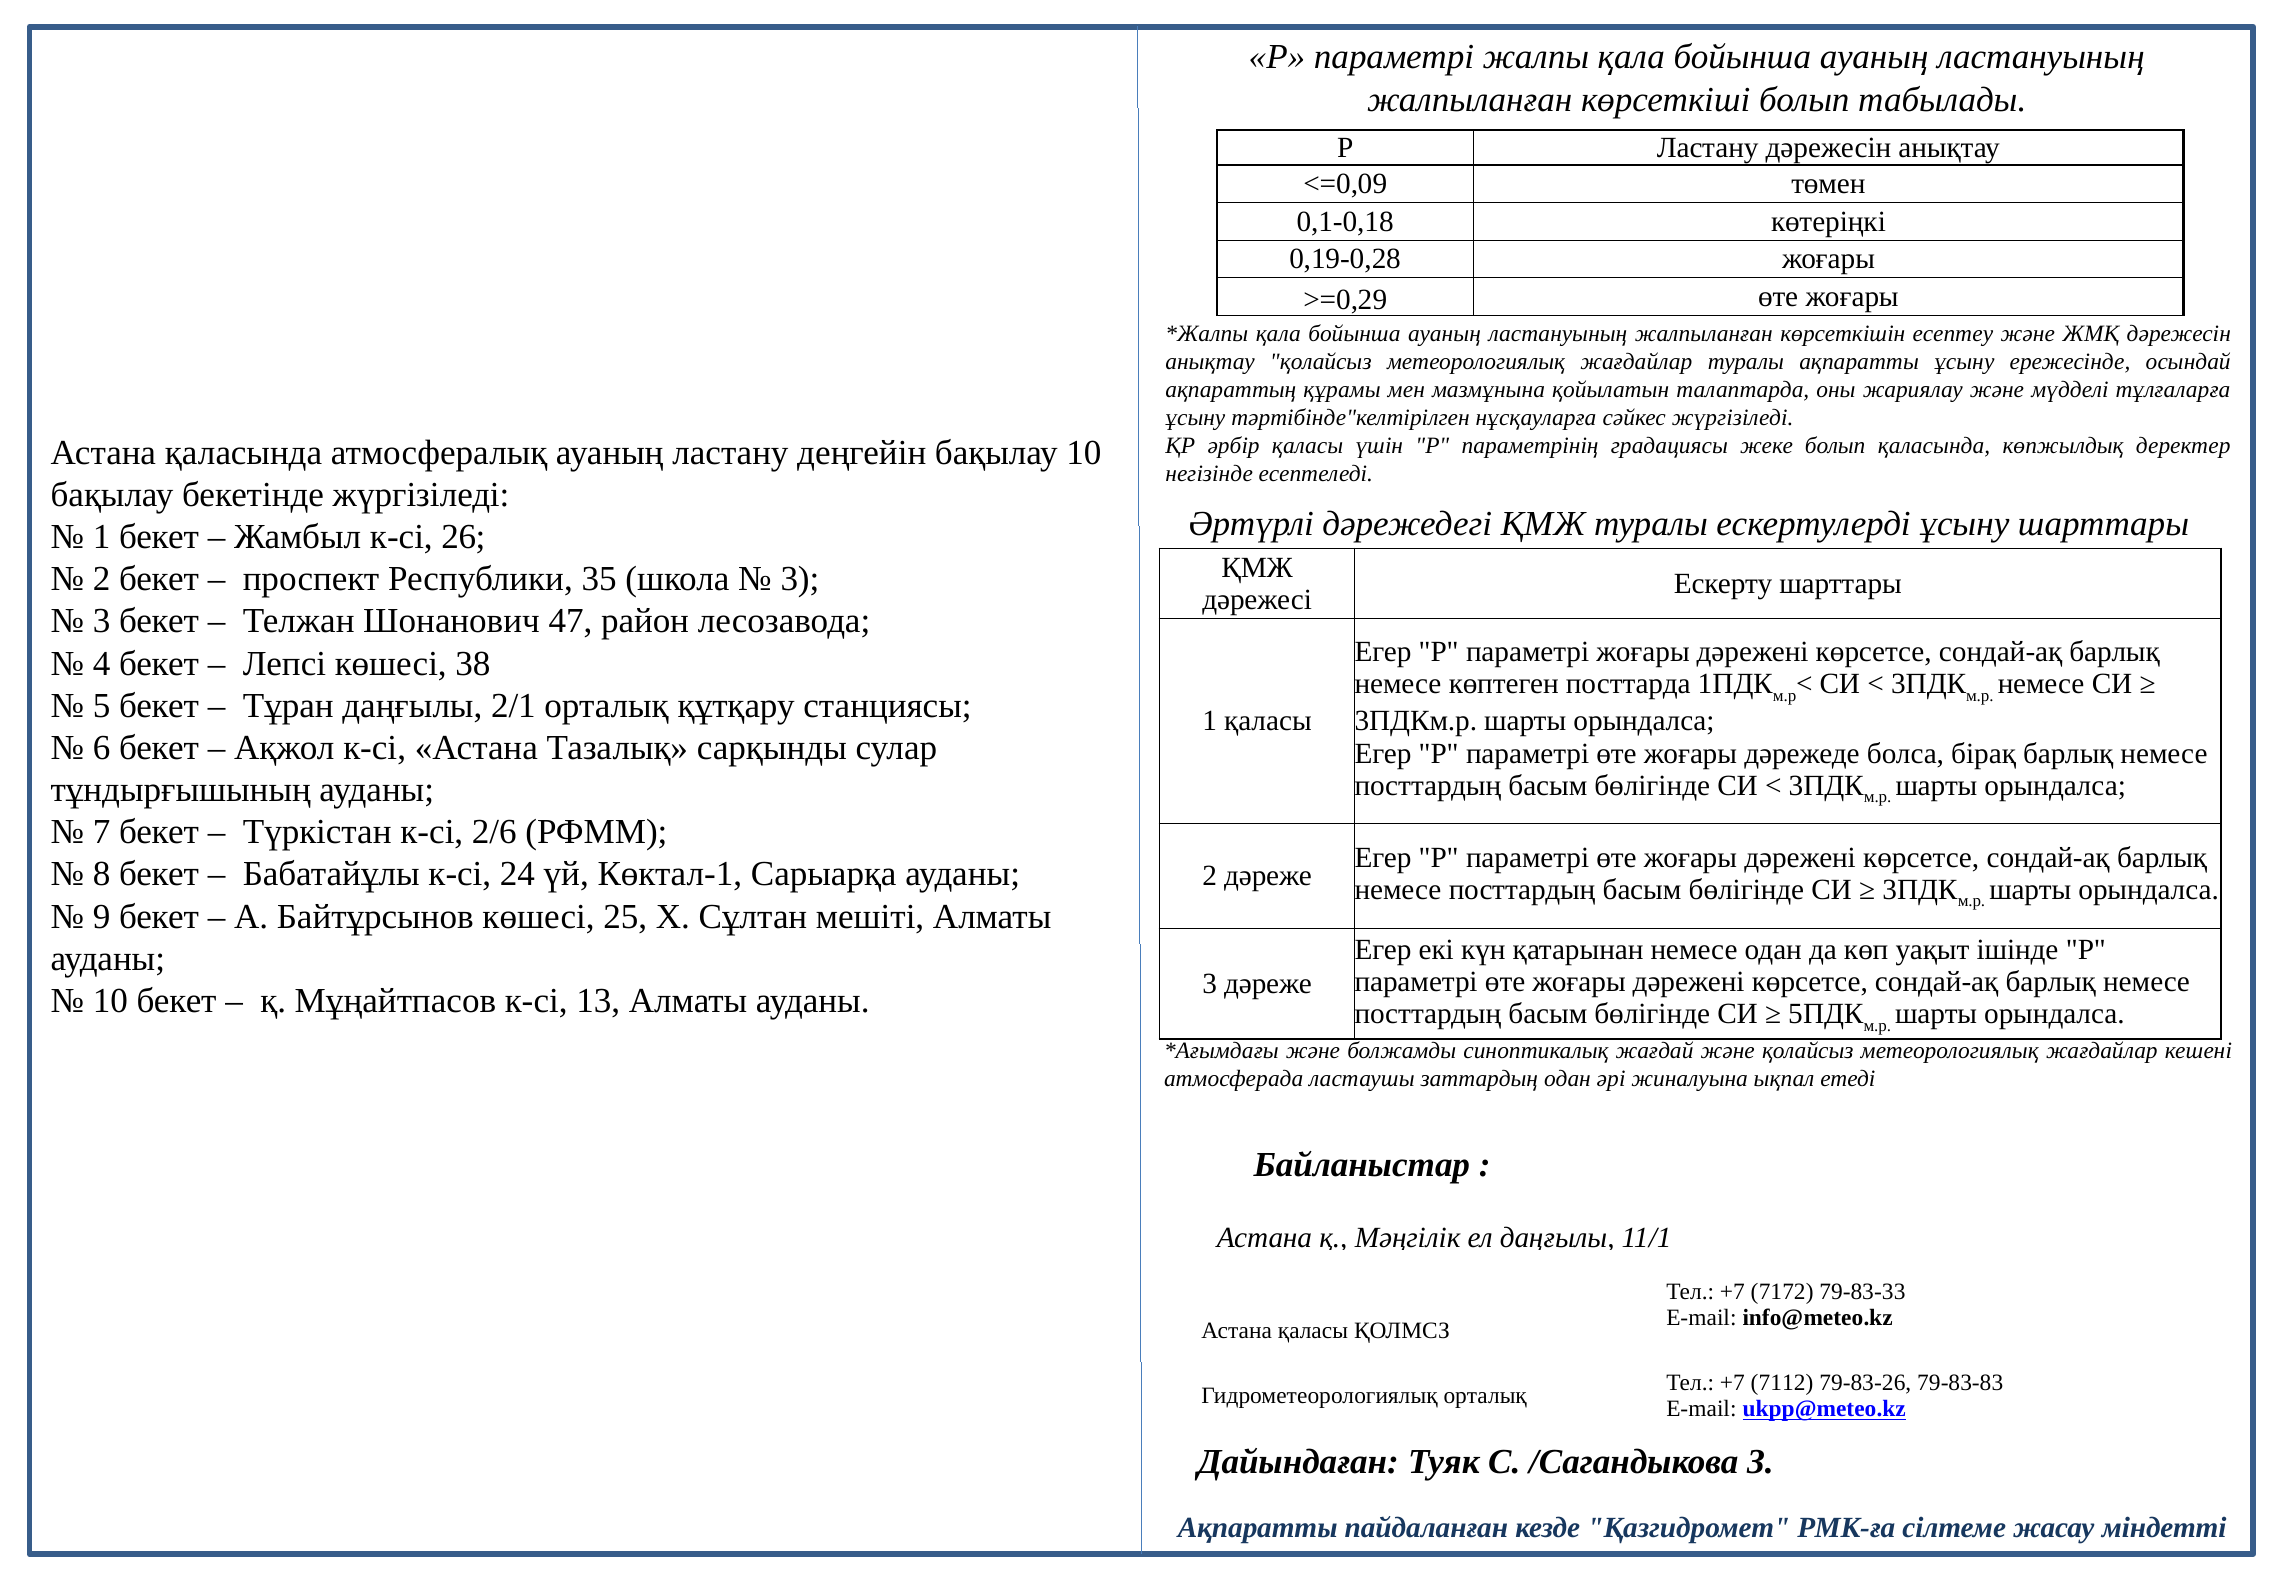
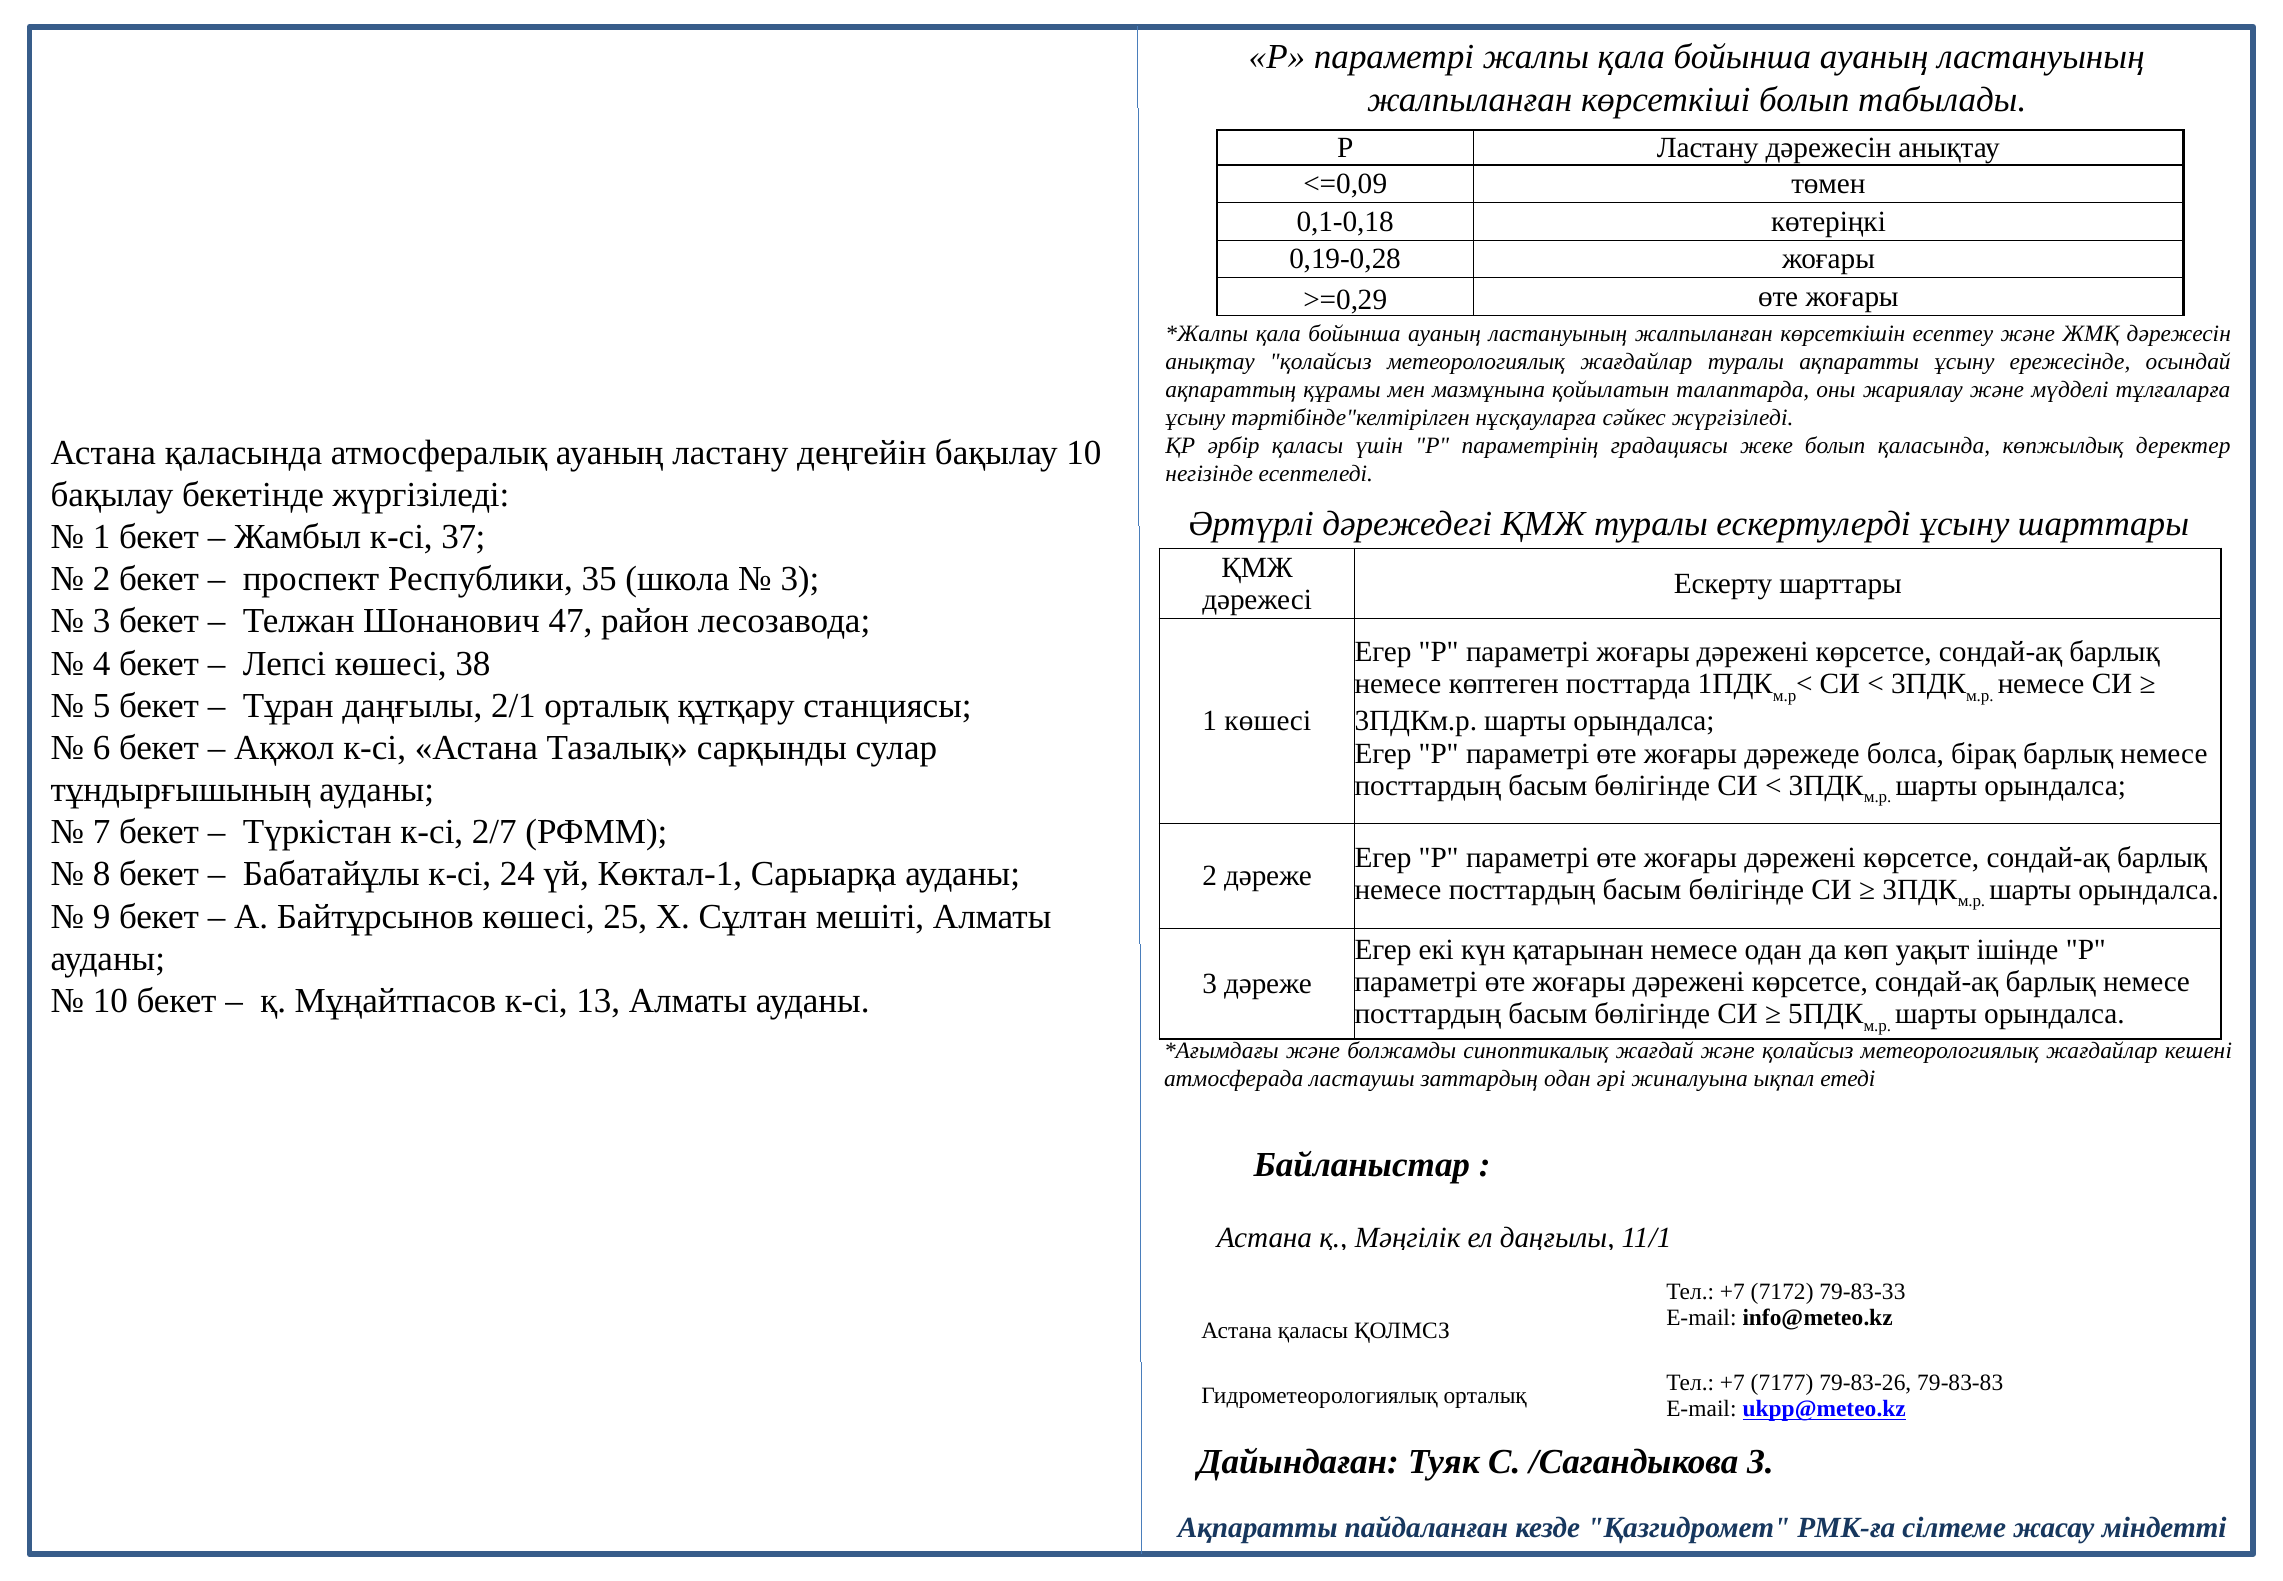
26: 26 -> 37 (463, 537)
1 қаласы: қаласы -> көшесі (1268, 721)
2/6: 2/6 -> 2/7 (494, 832)
7112: 7112 -> 7177 (1782, 1383)
